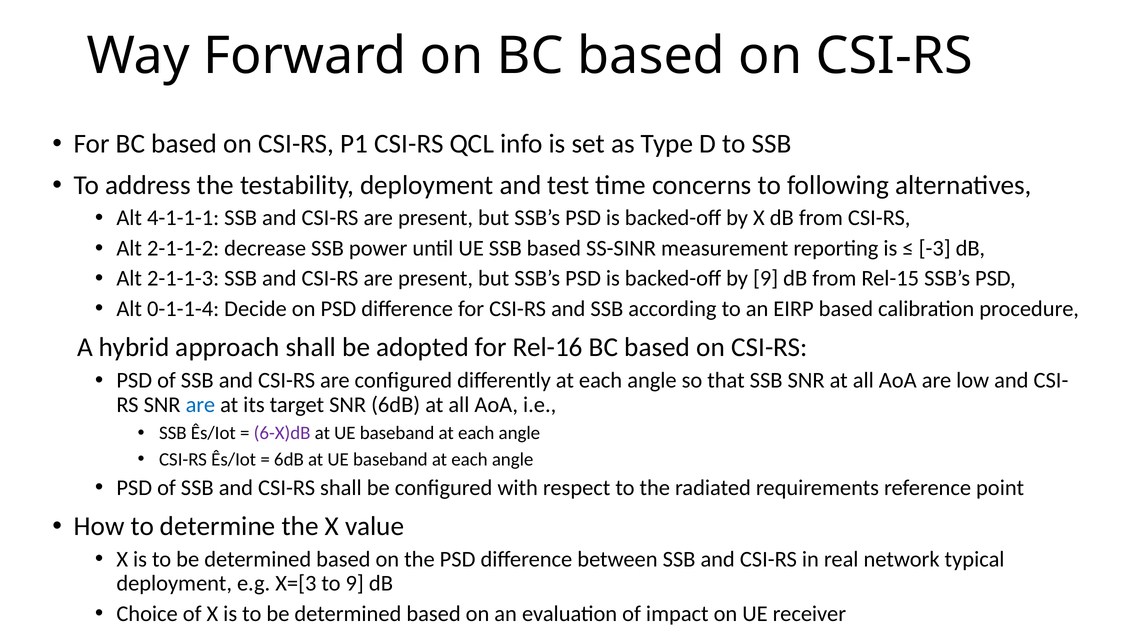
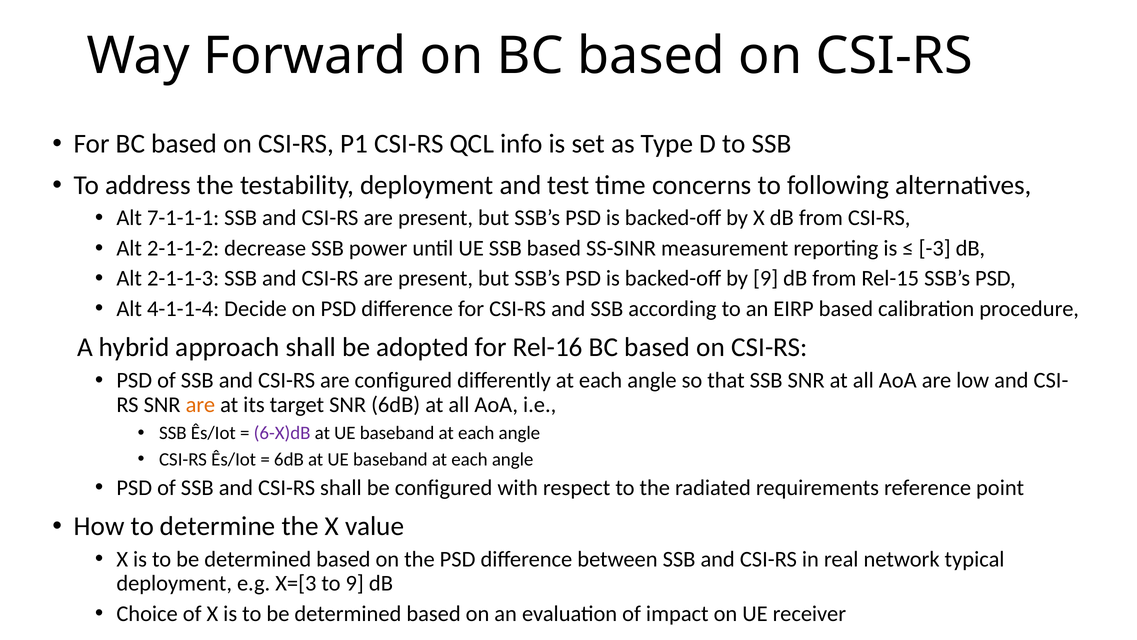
4-1-1-1: 4-1-1-1 -> 7-1-1-1 (183, 218)
0-1-1-4: 0-1-1-4 -> 4-1-1-4 (183, 309)
are colour: blue -> orange (200, 404)
